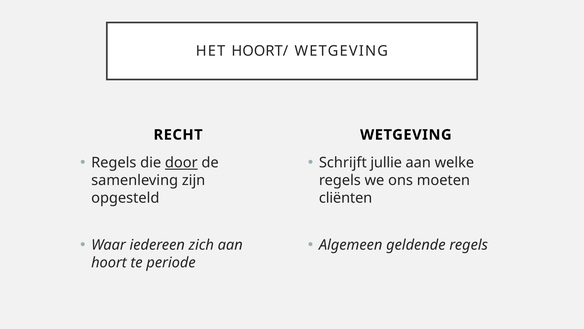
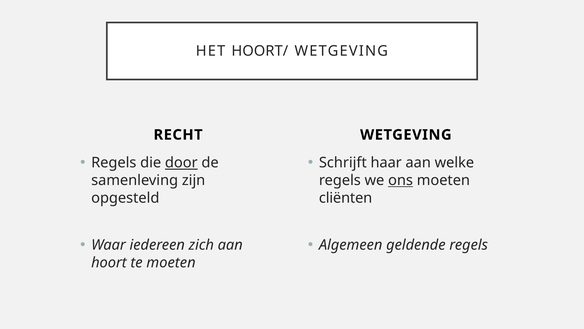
jullie: jullie -> haar (386, 163)
ons underline: none -> present (401, 180)
te periode: periode -> moeten (171, 262)
